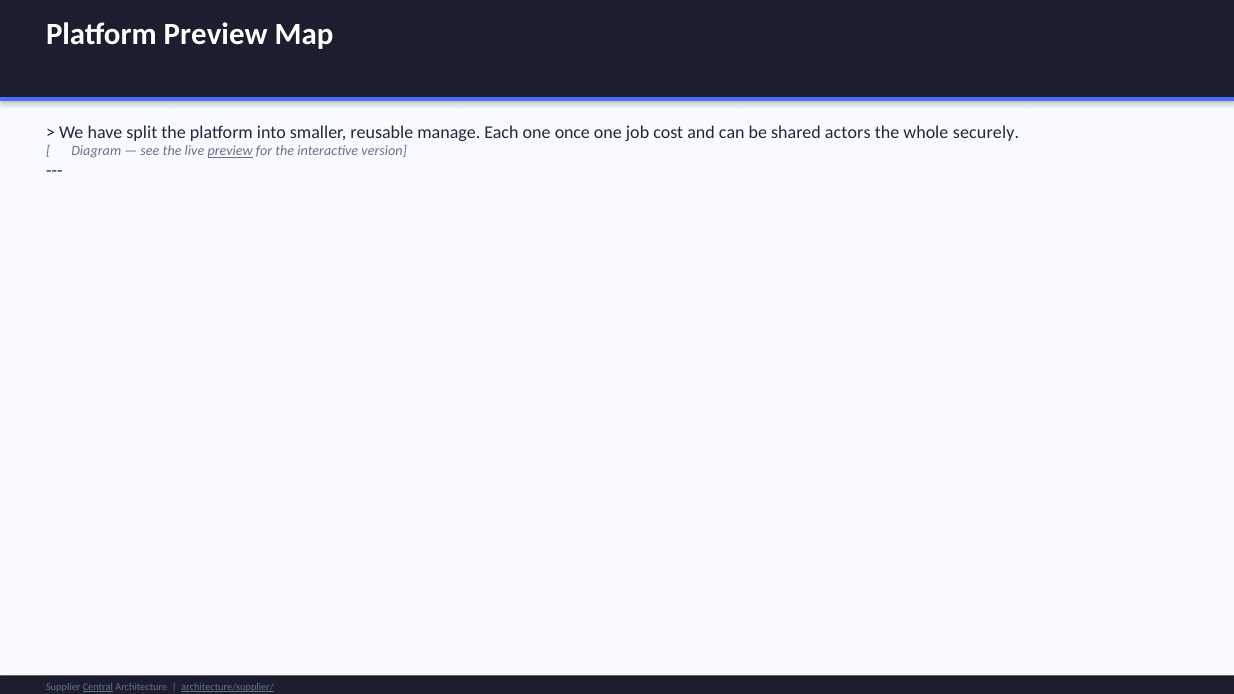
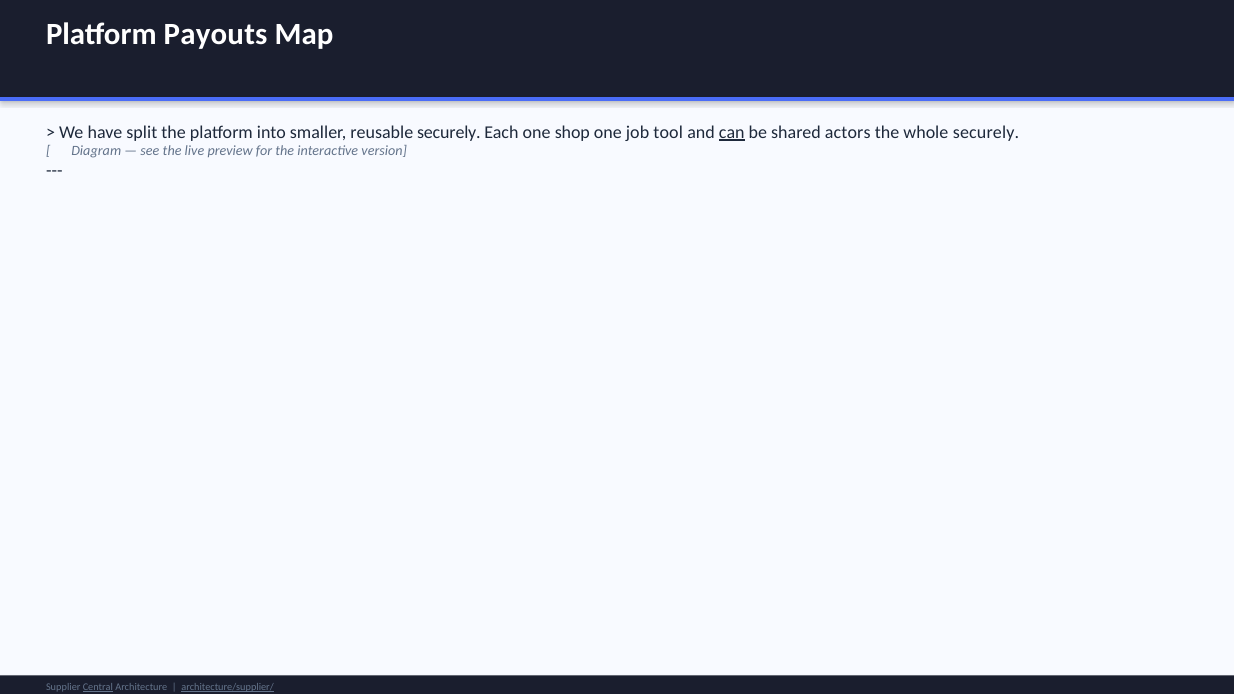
Platform Preview: Preview -> Payouts (216, 34)
reusable manage: manage -> securely (449, 132)
once: once -> shop (572, 132)
cost: cost -> tool (668, 132)
can underline: none -> present (732, 132)
preview underline: present -> none (230, 151)
